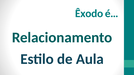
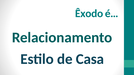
Aula: Aula -> Casa (90, 59)
